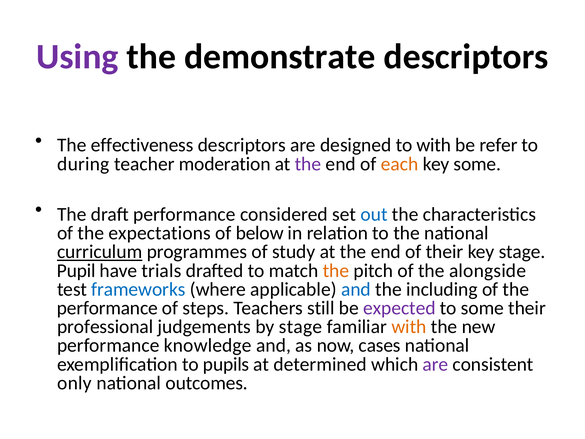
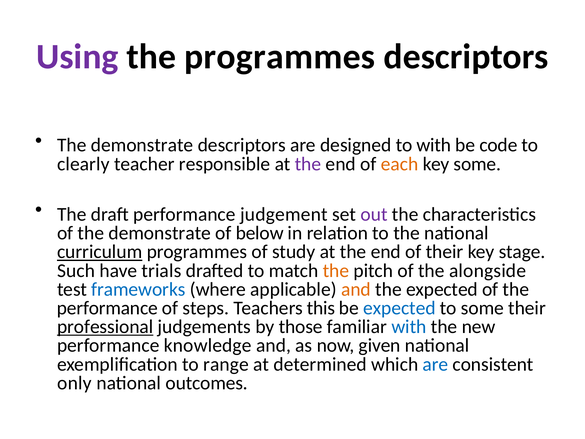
the demonstrate: demonstrate -> programmes (280, 57)
effectiveness: effectiveness -> demonstrate (142, 145)
refer: refer -> code (498, 145)
during: during -> clearly (83, 164)
moderation: moderation -> responsible (225, 164)
considered: considered -> judgement (284, 214)
out colour: blue -> purple (374, 214)
of the expectations: expectations -> demonstrate (160, 233)
Pupil: Pupil -> Such (76, 270)
and colour: blue -> orange (356, 289)
the including: including -> expected (442, 289)
still: still -> this (321, 308)
expected colour: purple -> blue (399, 308)
professional underline: none -> present (105, 327)
by stage: stage -> those (301, 327)
with colour: orange -> blue (409, 327)
cases: cases -> given (380, 345)
pupils: pupils -> range (226, 364)
are colour: purple -> blue (435, 364)
